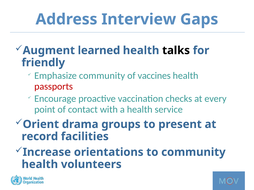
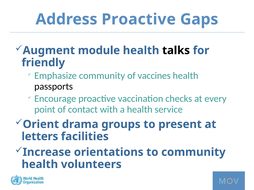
Address Interview: Interview -> Proactive (139, 19)
learned: learned -> module (99, 51)
passports colour: red -> black (54, 87)
record: record -> letters (40, 137)
